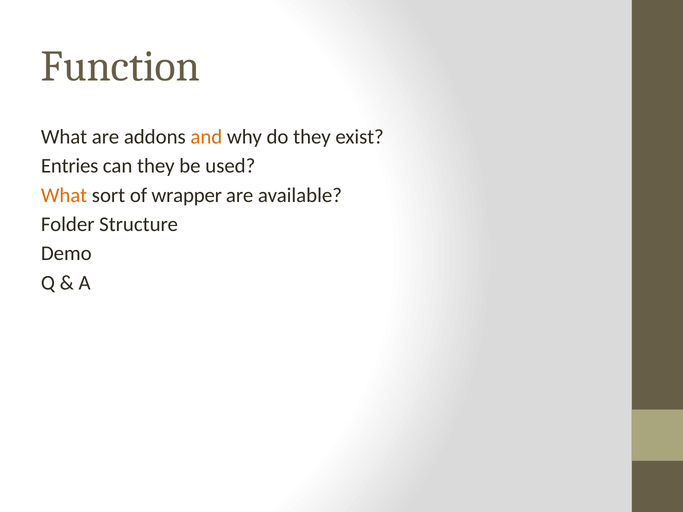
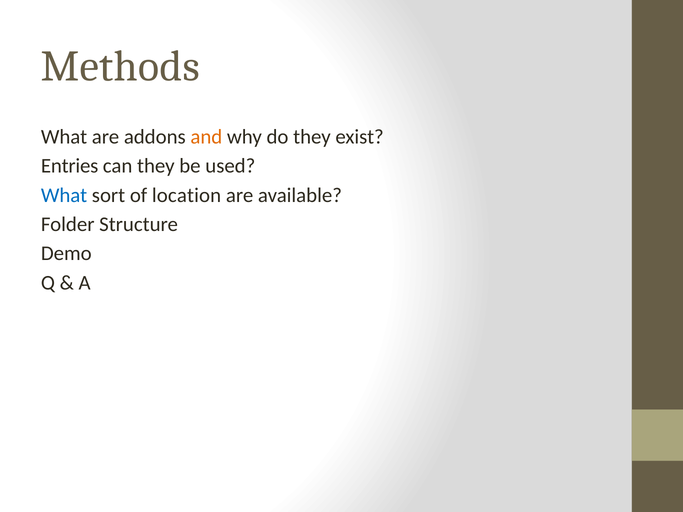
Function: Function -> Methods (120, 66)
What colour: orange -> blue (64, 195)
wrapper: wrapper -> location (187, 195)
